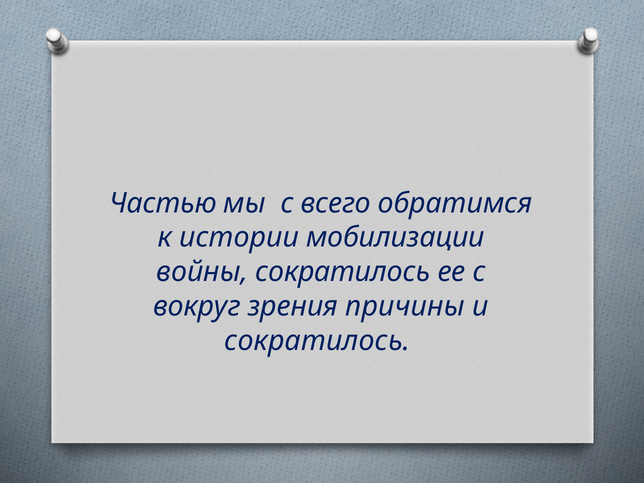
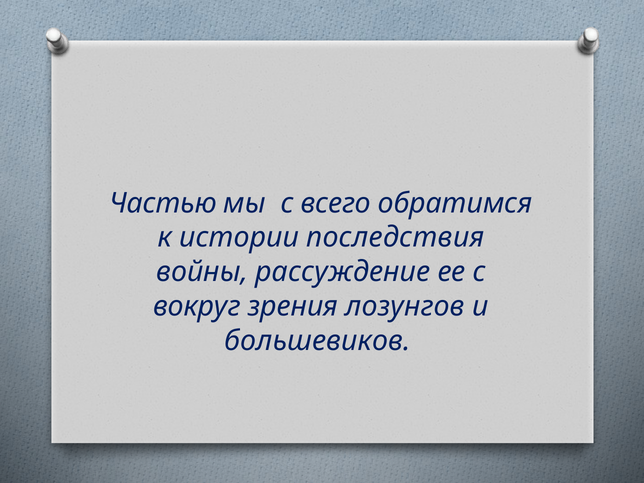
мобилизации: мобилизации -> последствия (395, 238)
войны сократилось: сократилось -> рассуждение (343, 272)
причины: причины -> лозунгов (405, 306)
сократилось: сократилось -> большевиков (317, 341)
